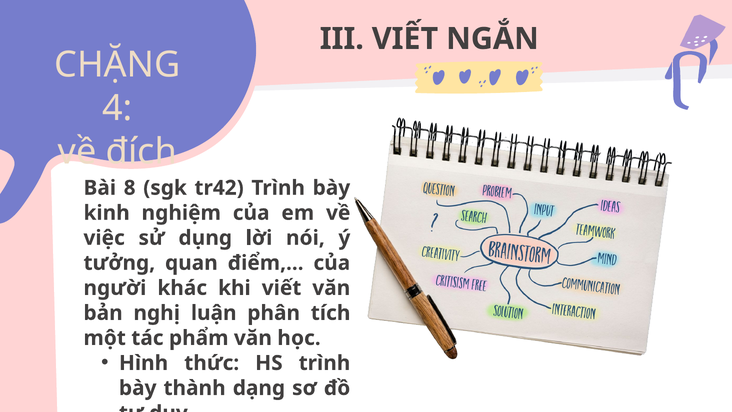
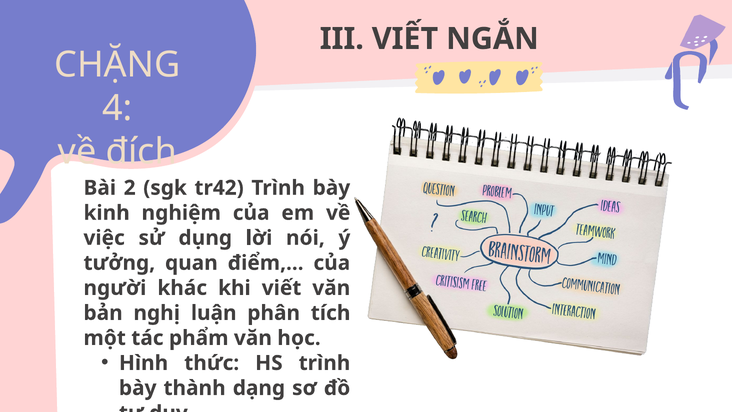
8: 8 -> 2 (130, 188)
